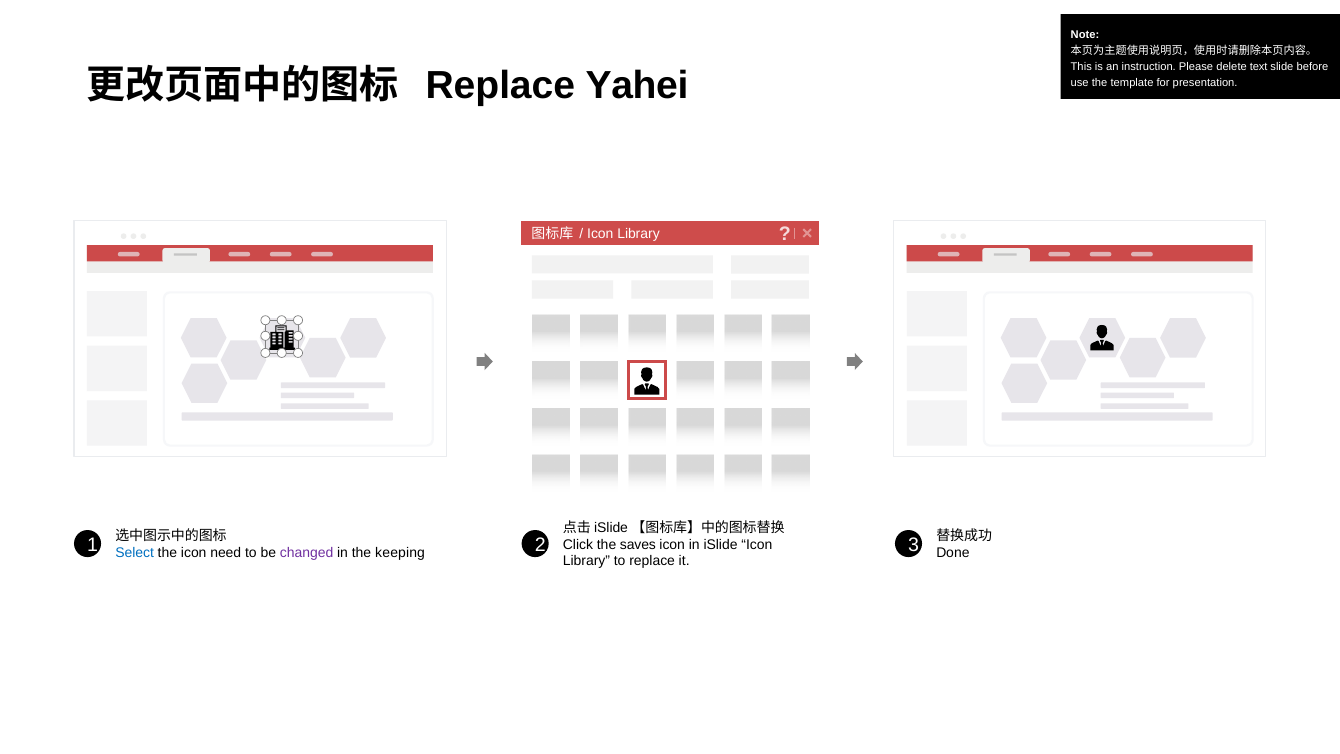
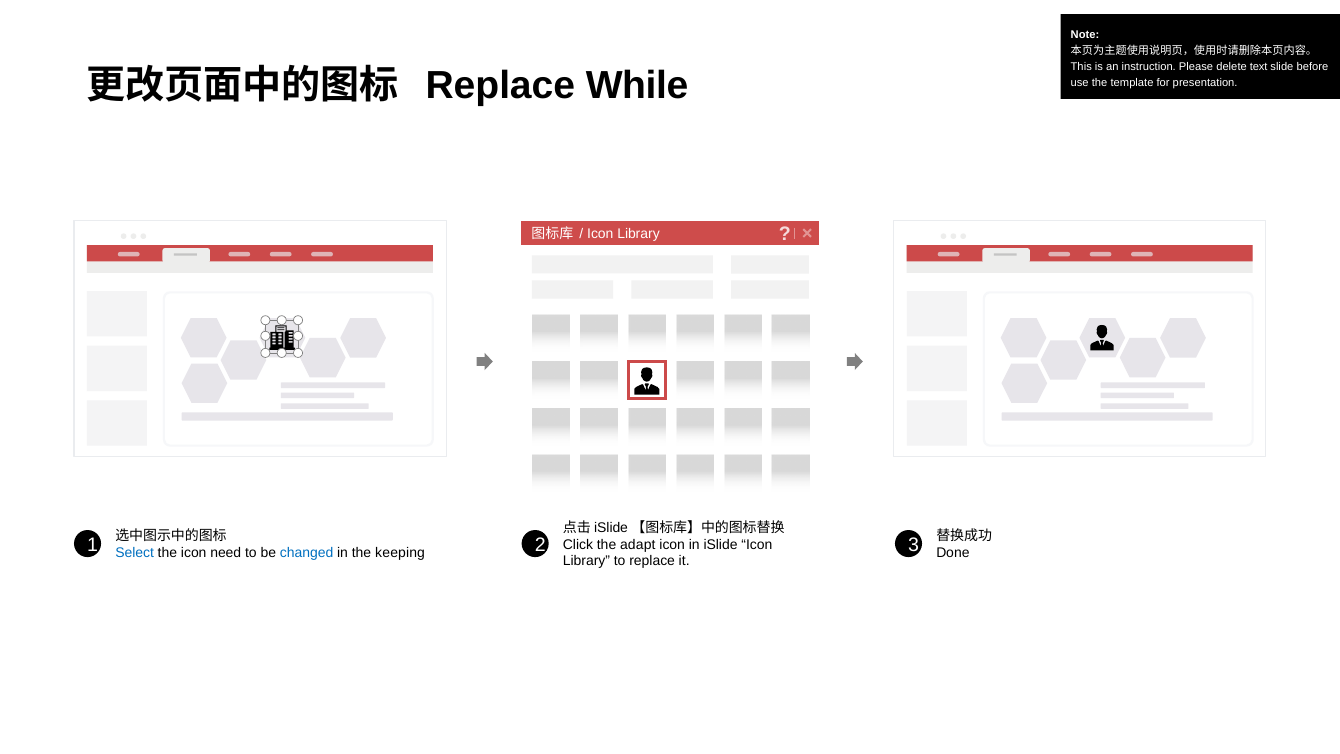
Yahei: Yahei -> While (637, 85)
saves: saves -> adapt (638, 544)
changed colour: purple -> blue (307, 553)
